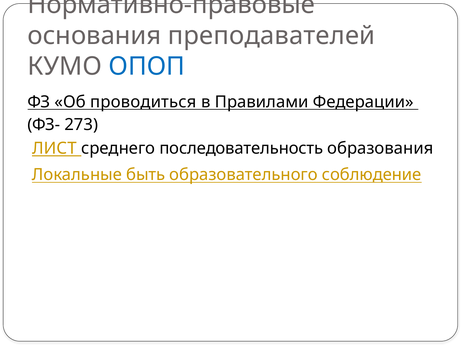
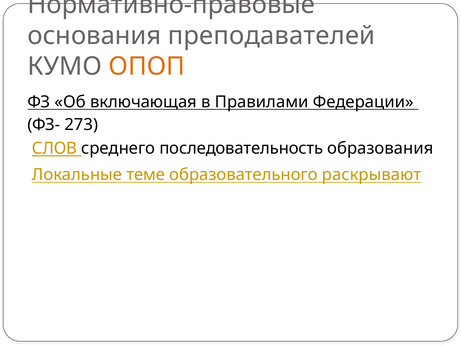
ОПОП colour: blue -> orange (147, 66)
проводиться: проводиться -> включающая (143, 102)
ЛИСТ: ЛИСТ -> СЛОВ (55, 148)
быть: быть -> теме (146, 175)
соблюдение: соблюдение -> раскрывают (372, 175)
